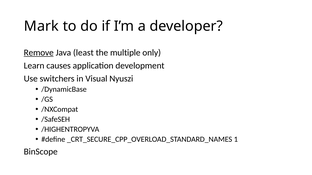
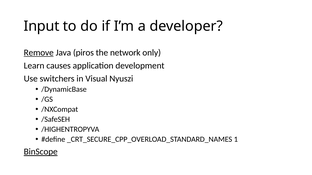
Mark: Mark -> Input (42, 26)
least: least -> piros (83, 53)
multiple: multiple -> network (125, 53)
BinScope underline: none -> present (41, 152)
